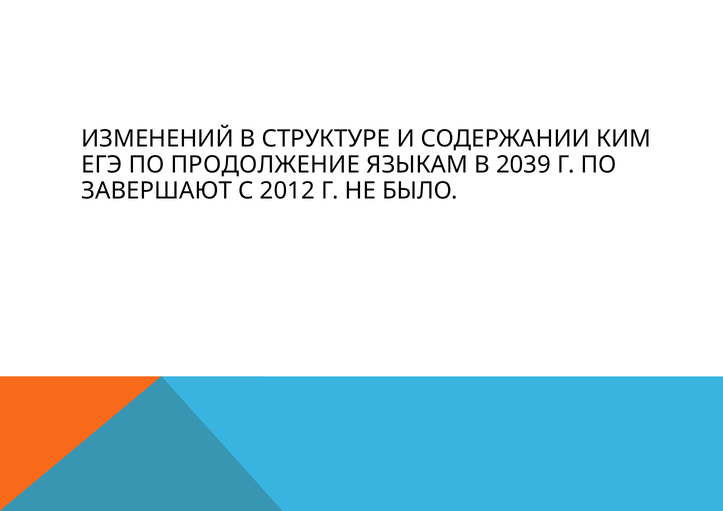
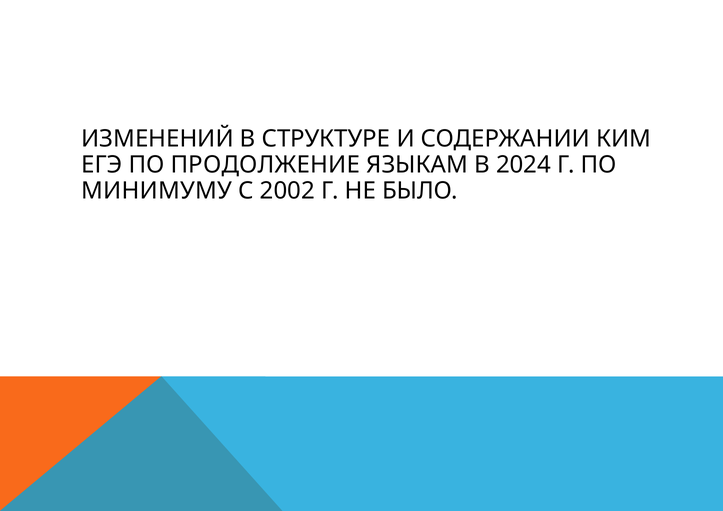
2039: 2039 -> 2024 (523, 165)
ЗАВЕРШАЮТ: ЗАВЕРШАЮТ -> МИНИМУМУ (157, 191)
2012: 2012 -> 2002 (287, 191)
